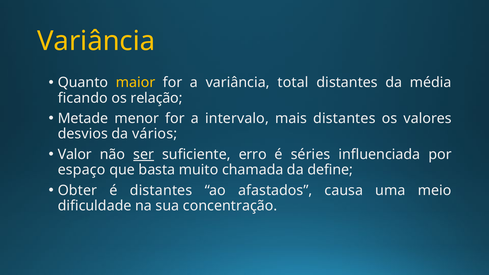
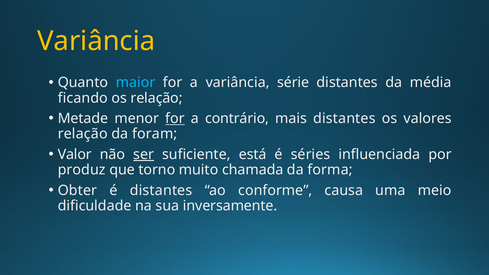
maior colour: yellow -> light blue (136, 83)
total: total -> série (293, 83)
for underline: none -> present (175, 119)
intervalo: intervalo -> contrário (237, 119)
desvios: desvios -> relação (83, 134)
vários: vários -> foram (155, 134)
erro: erro -> está (253, 154)
espaço: espaço -> produz (82, 170)
basta: basta -> torno (157, 170)
define: define -> forma (330, 170)
afastados: afastados -> conforme (275, 190)
concentração: concentração -> inversamente (230, 206)
